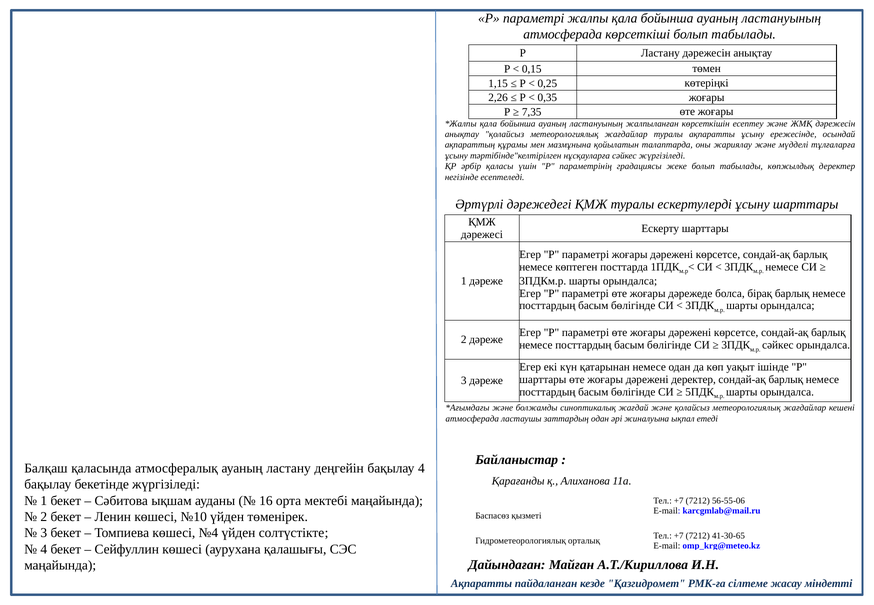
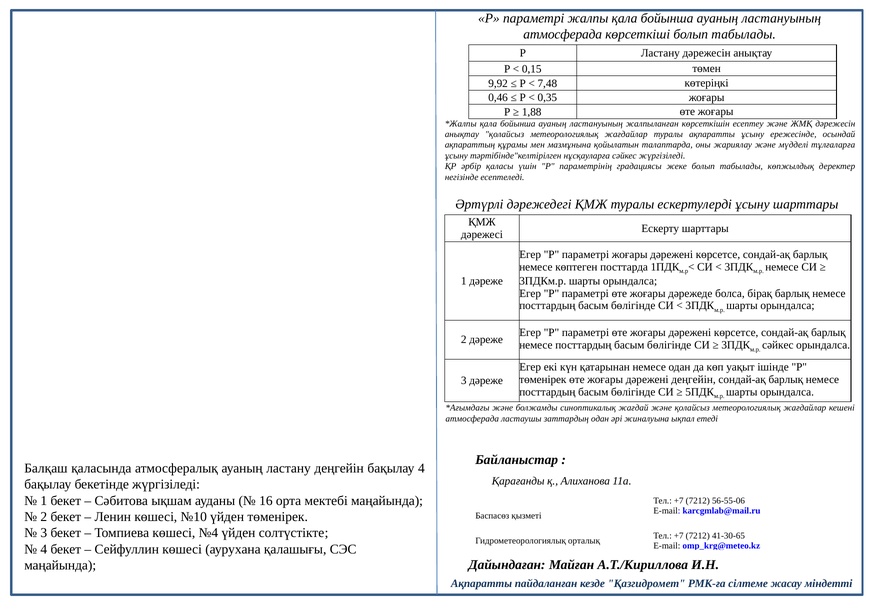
1,15: 1,15 -> 9,92 (498, 83)
0,25: 0,25 -> 7,48 (547, 83)
2,26: 2,26 -> 0,46 (498, 98)
7,35: 7,35 -> 1,88 (532, 112)
шарттары: шарттары -> төменірек (543, 380)
дәрежені деректер: деректер -> деңгейін (694, 380)
